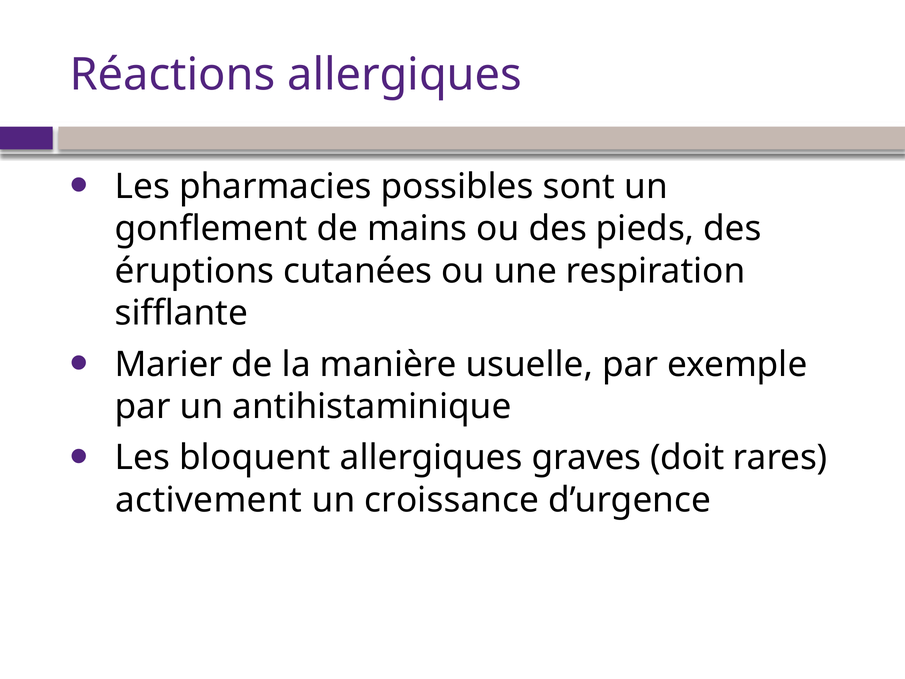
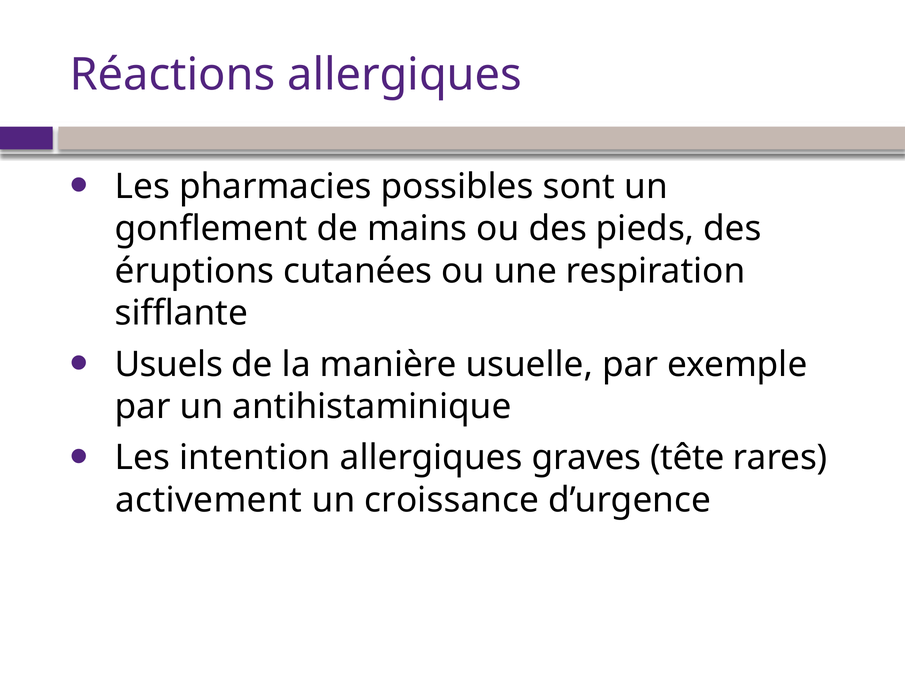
Marier: Marier -> Usuels (169, 364)
bloquent: bloquent -> intention (255, 458)
doit: doit -> tête (687, 458)
